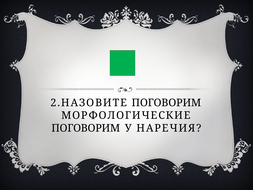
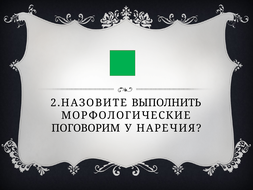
2.НАЗОВИТЕ ПОГОВОРИМ: ПОГОВОРИМ -> ВЫПОЛНИТЬ (167, 103)
